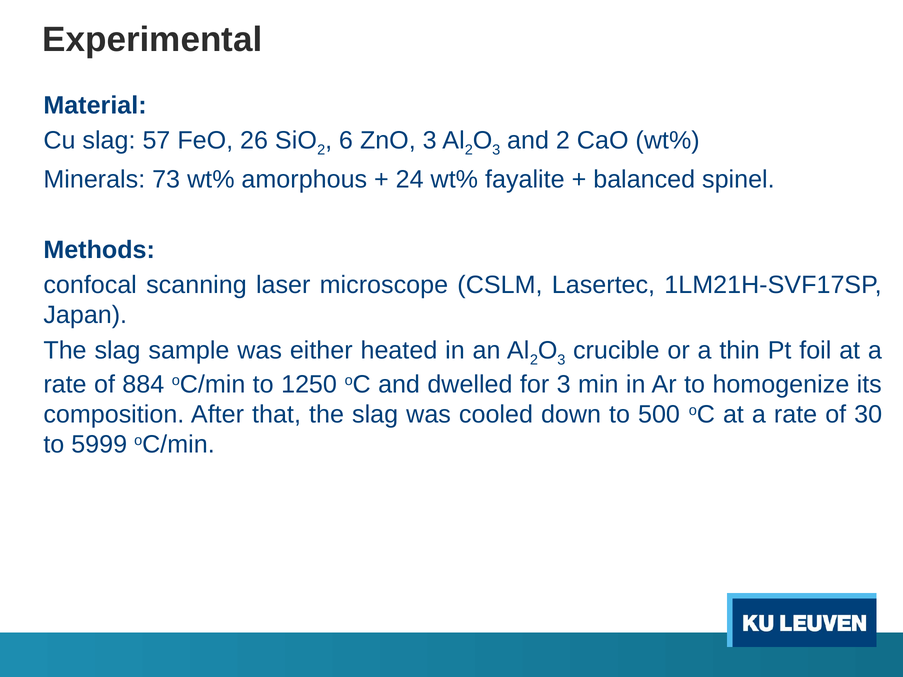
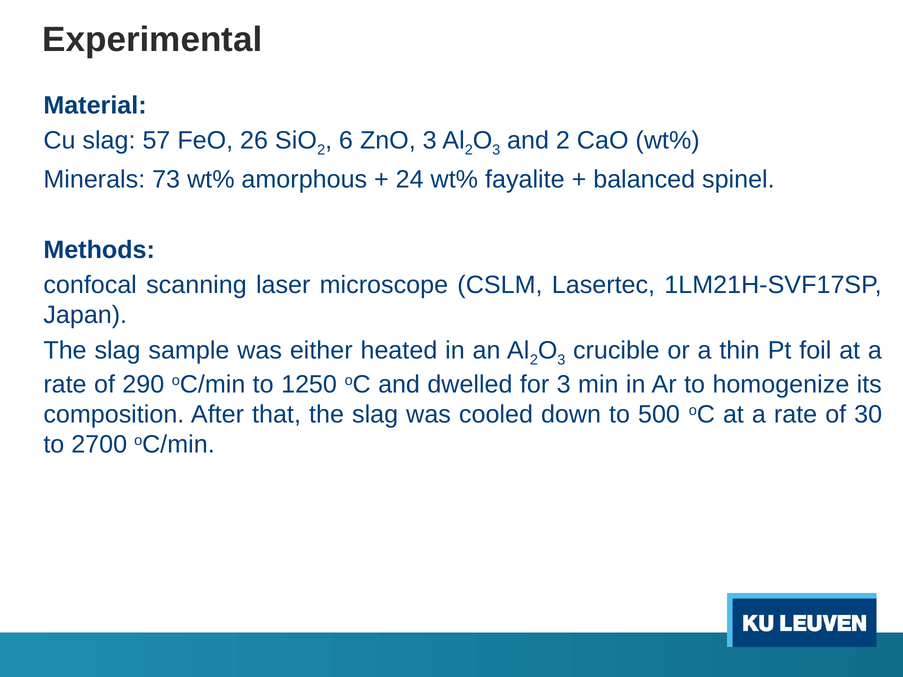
884: 884 -> 290 (143, 385)
5999: 5999 -> 2700 (99, 445)
